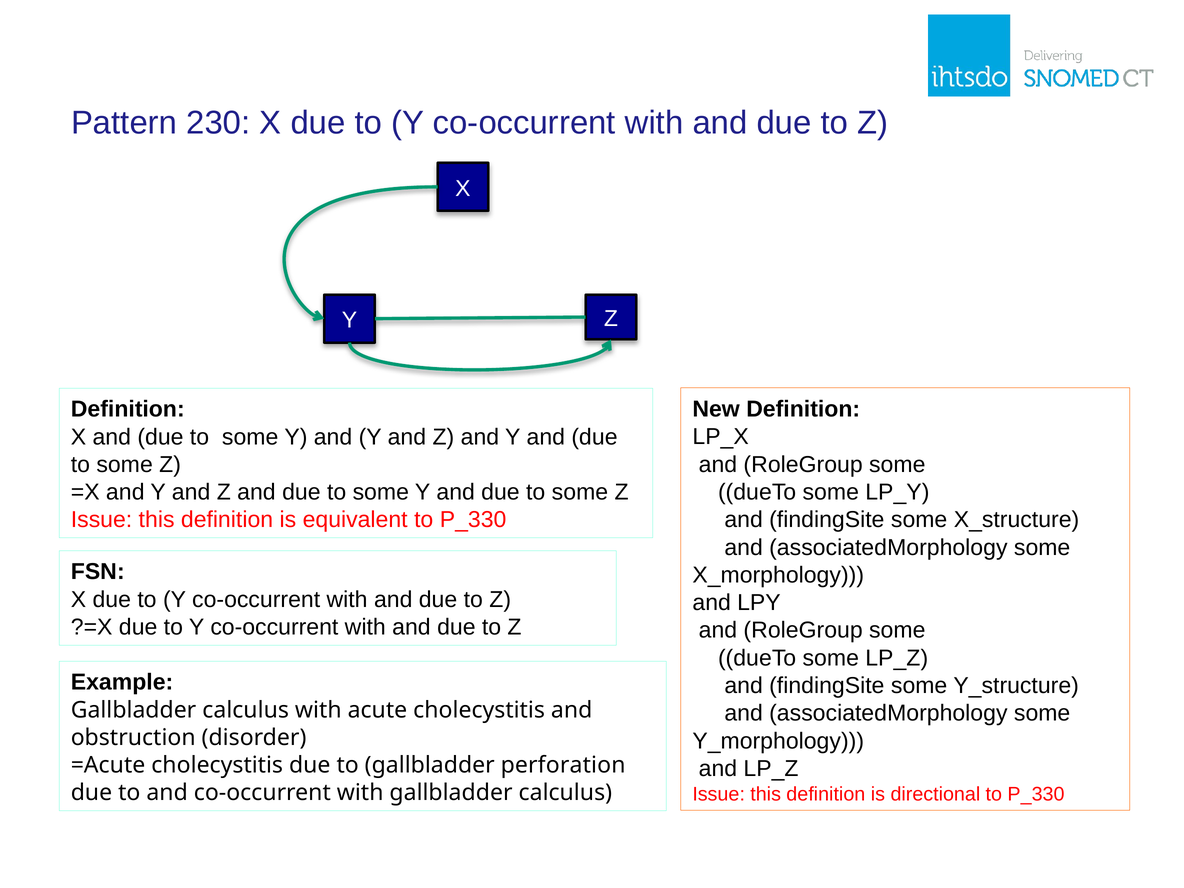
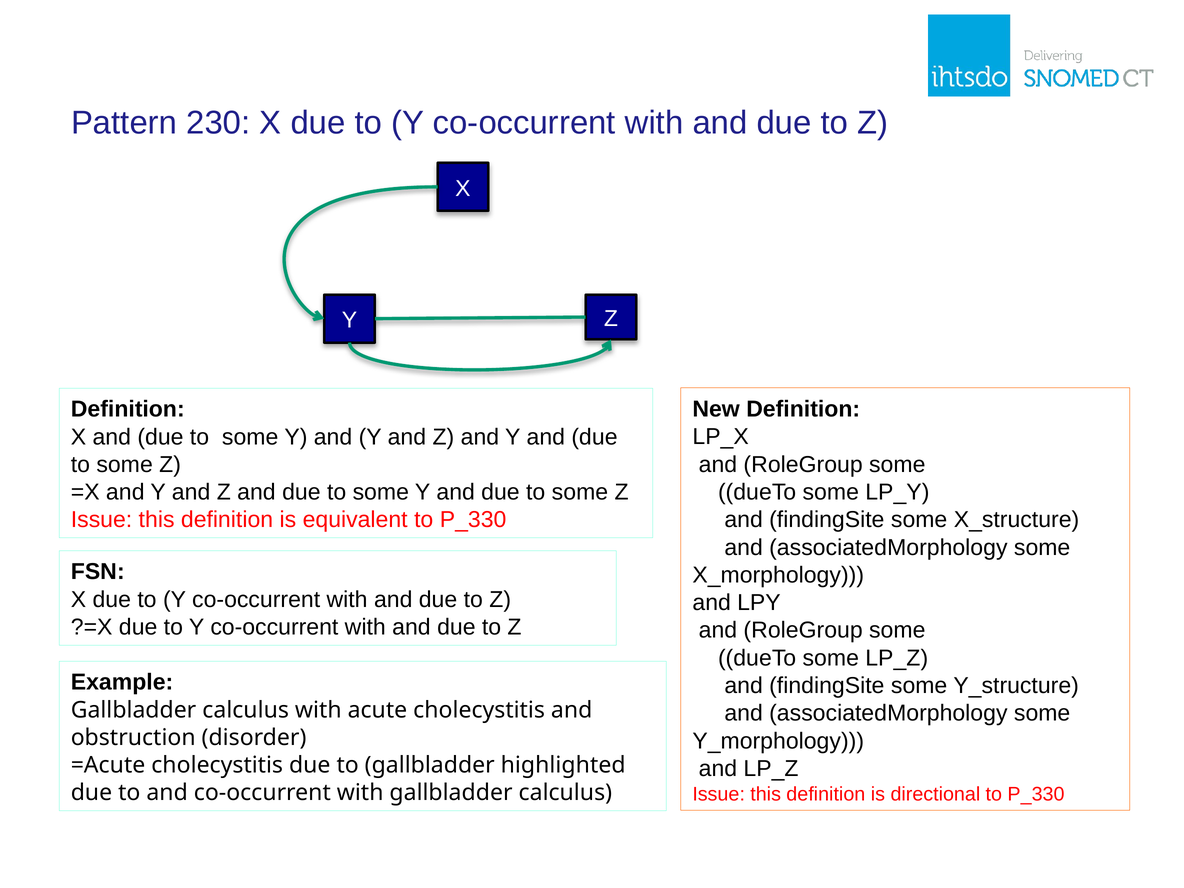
perforation: perforation -> highlighted (563, 765)
